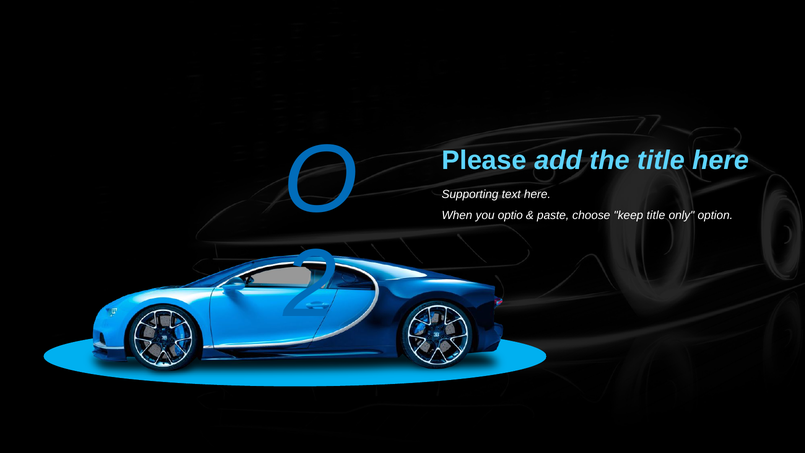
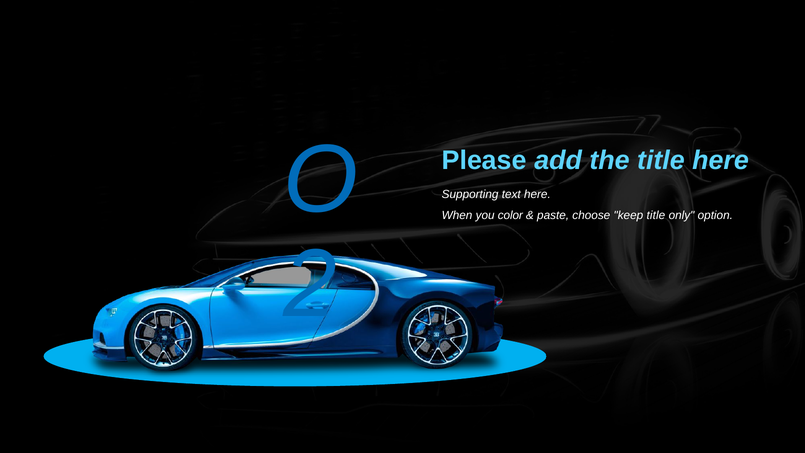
optio: optio -> color (510, 215)
